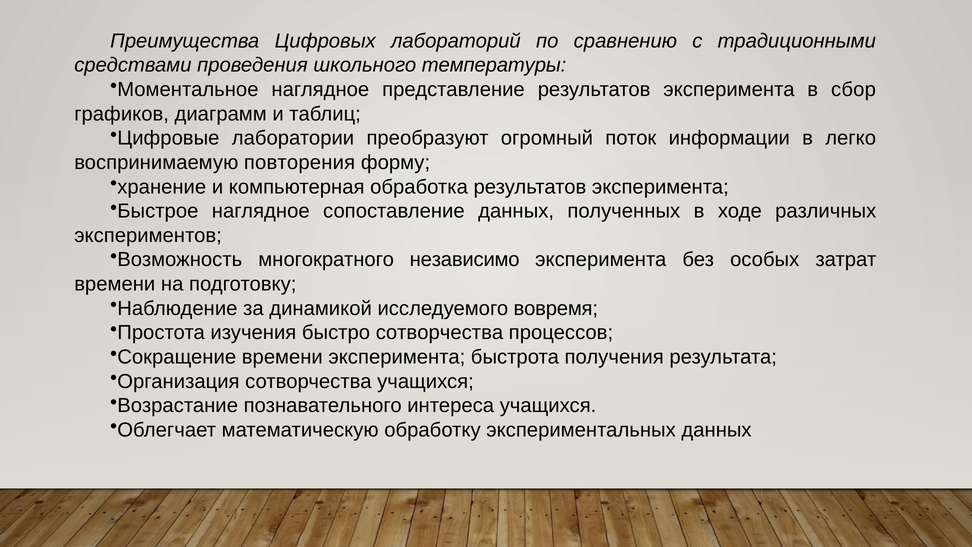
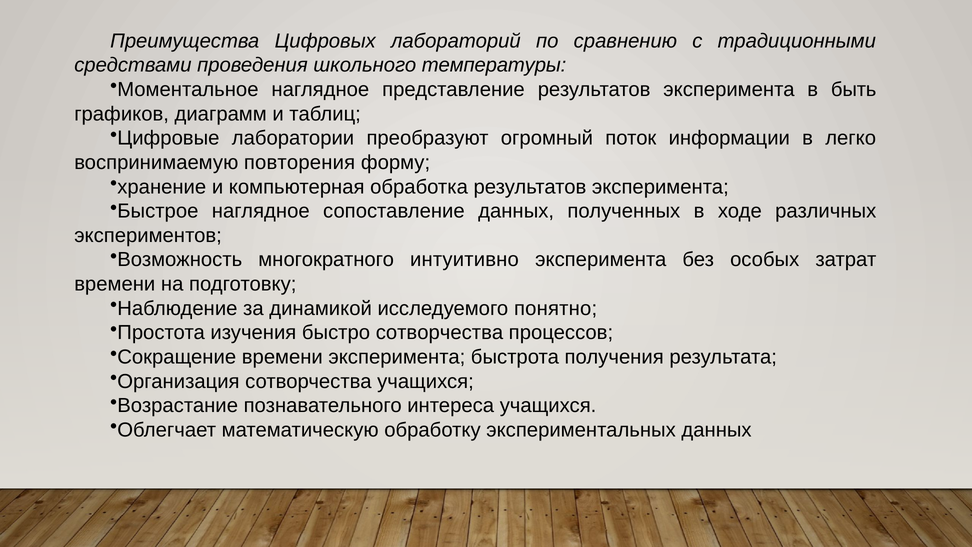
сбор: сбор -> быть (854, 90)
независимо: независимо -> интуитивно (464, 260)
вовремя: вовремя -> понятно (556, 308)
